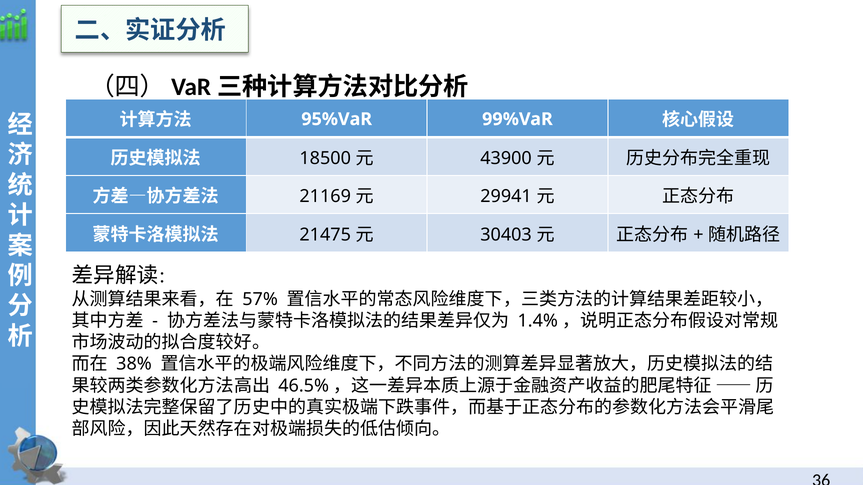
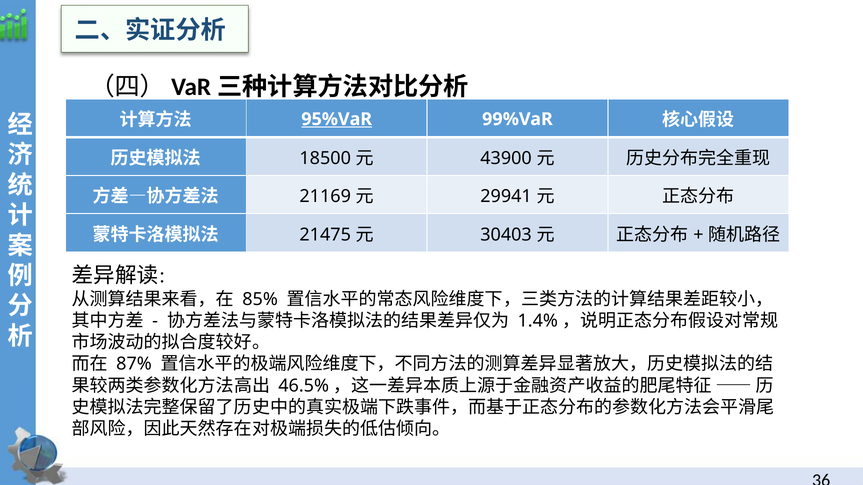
95%VaR underline: none -> present (337, 119)
57%: 57% -> 85% (260, 300)
38%: 38% -> 87% (134, 364)
